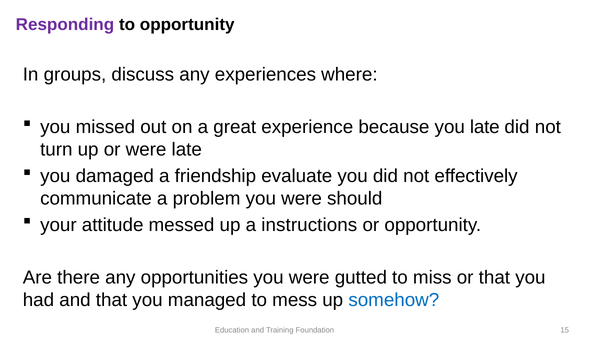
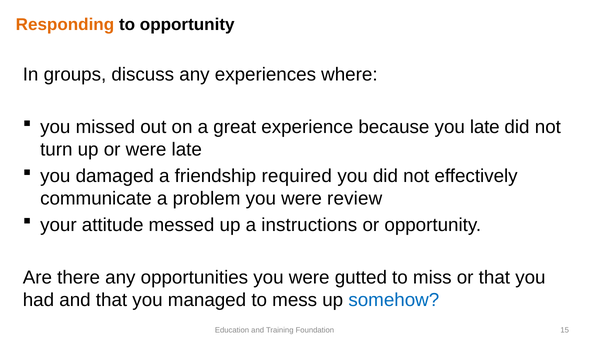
Responding colour: purple -> orange (65, 25)
evaluate: evaluate -> required (297, 176)
should: should -> review (355, 199)
